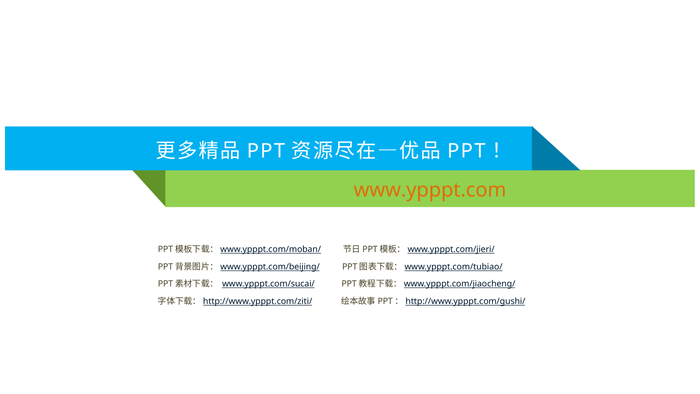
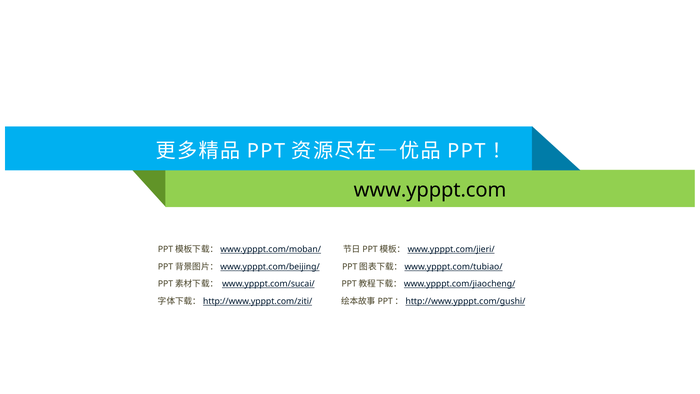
www.ypppt.com colour: orange -> black (430, 190)
